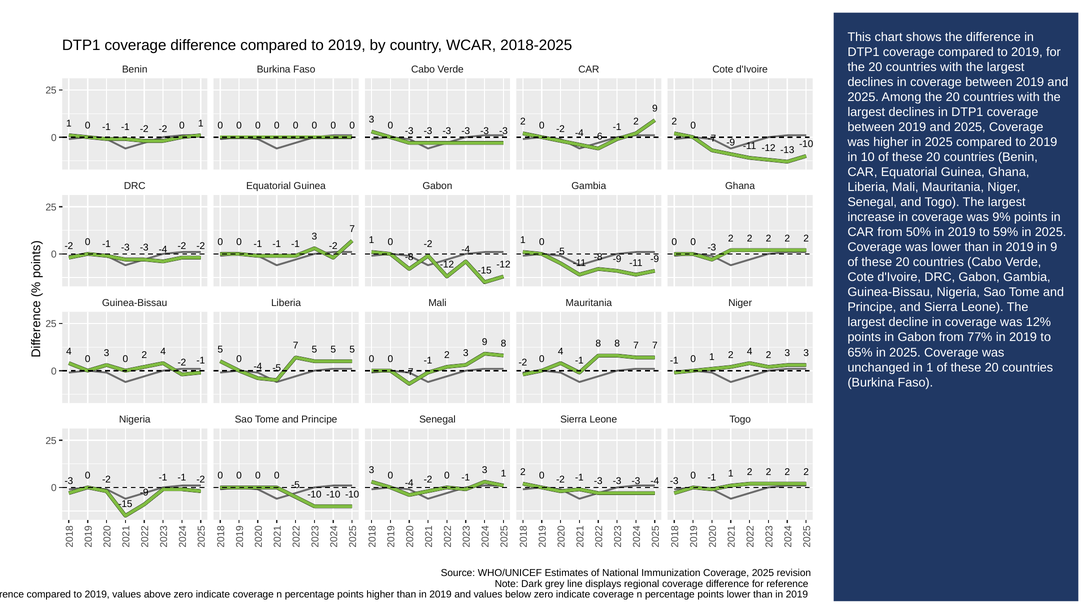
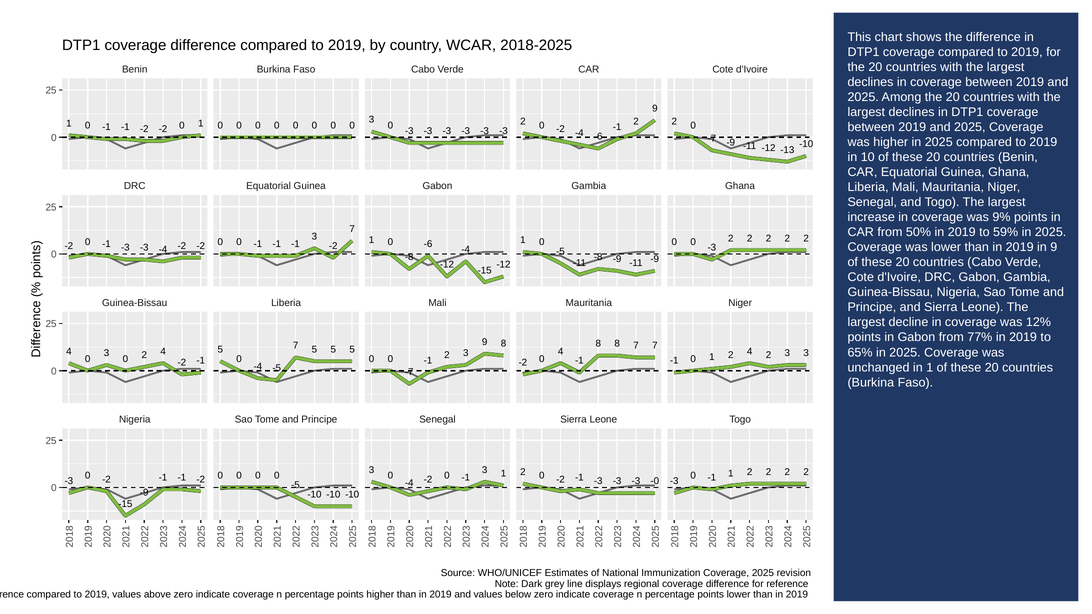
-2: -2 -> -6 (428, 244)
-3 -3 -3 -4: -4 -> -0 (655, 481)
